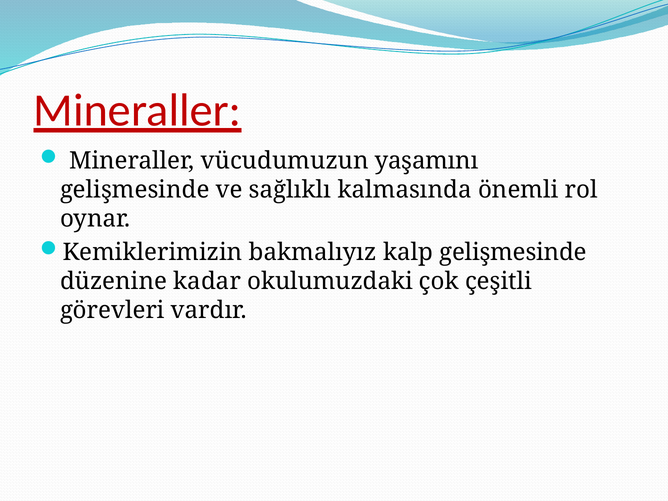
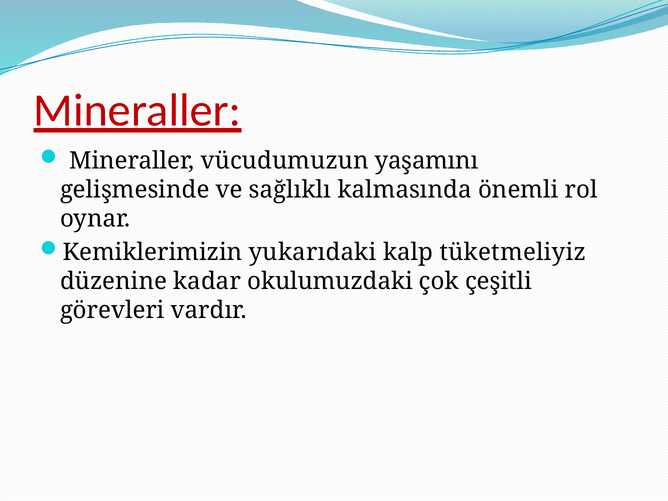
bakmalıyız: bakmalıyız -> yukarıdaki (313, 252)
kalp gelişmesinde: gelişmesinde -> tüketmeliyiz (513, 252)
